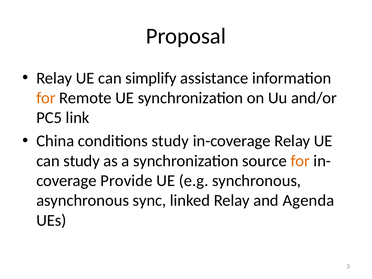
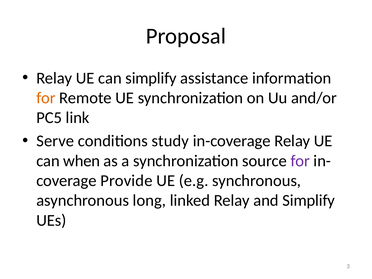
China: China -> Serve (55, 141)
can study: study -> when (82, 161)
for colour: orange -> purple (300, 161)
sync: sync -> long (149, 201)
and Agenda: Agenda -> Simplify (309, 201)
